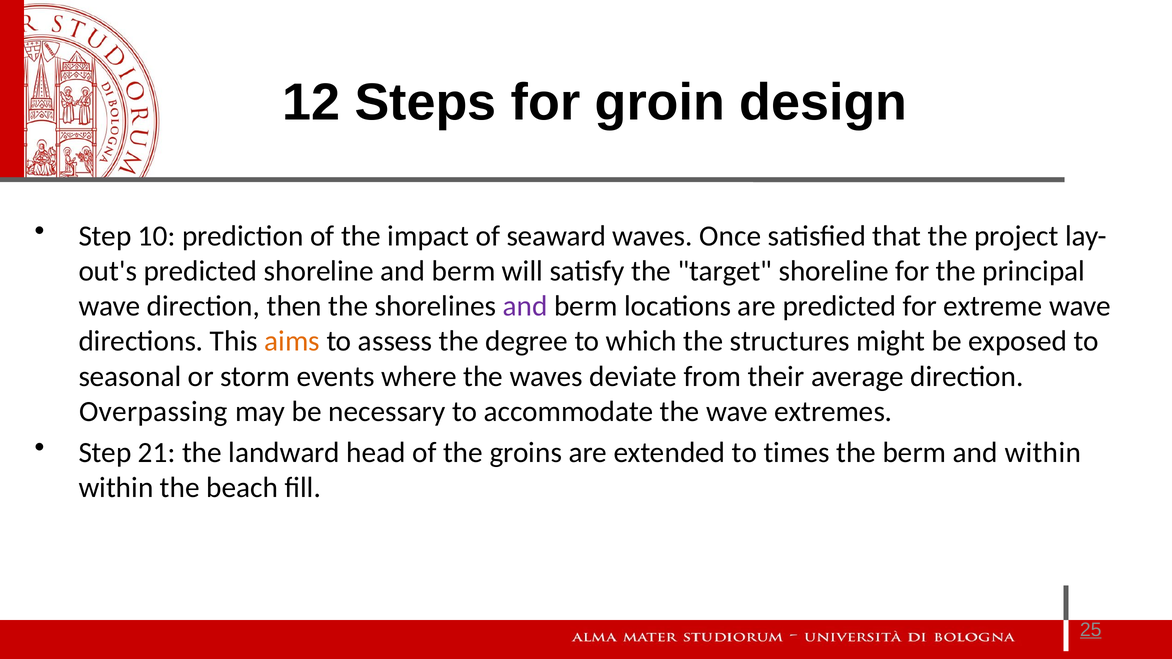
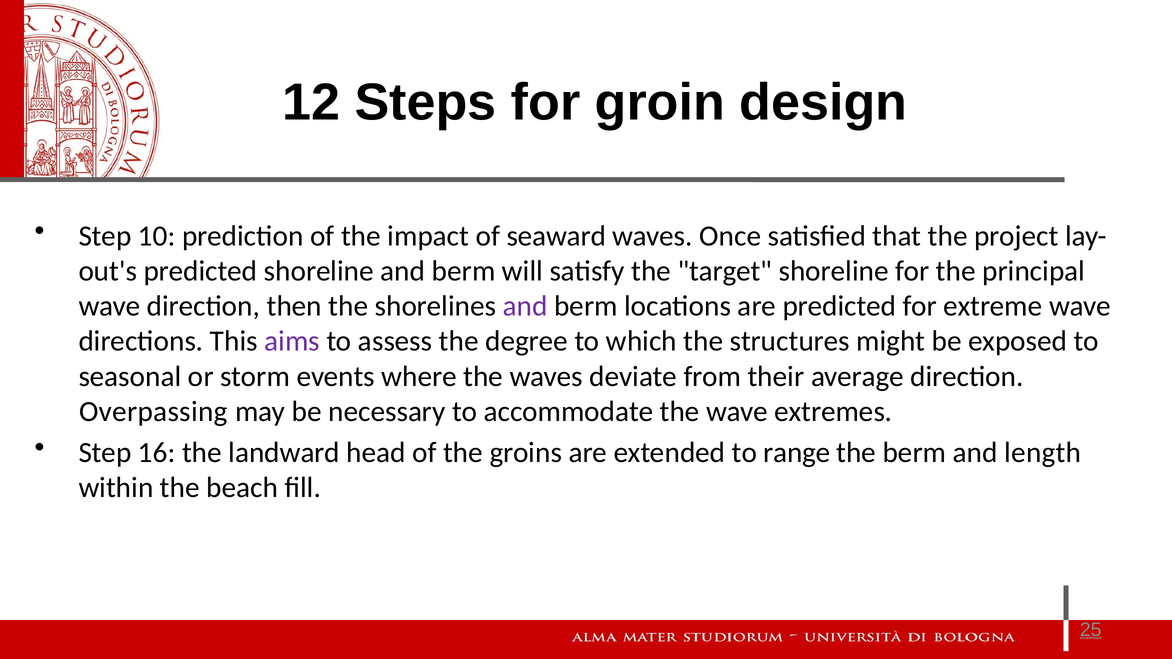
aims colour: orange -> purple (292, 341)
21: 21 -> 16 (157, 453)
times: times -> range (797, 453)
and within: within -> length (1043, 453)
